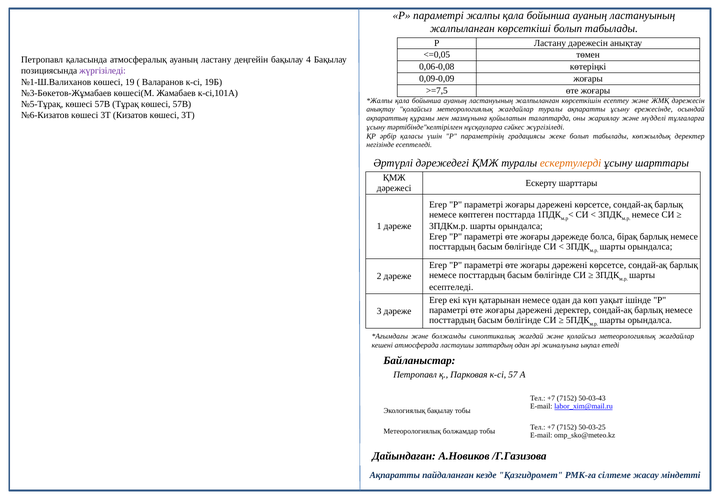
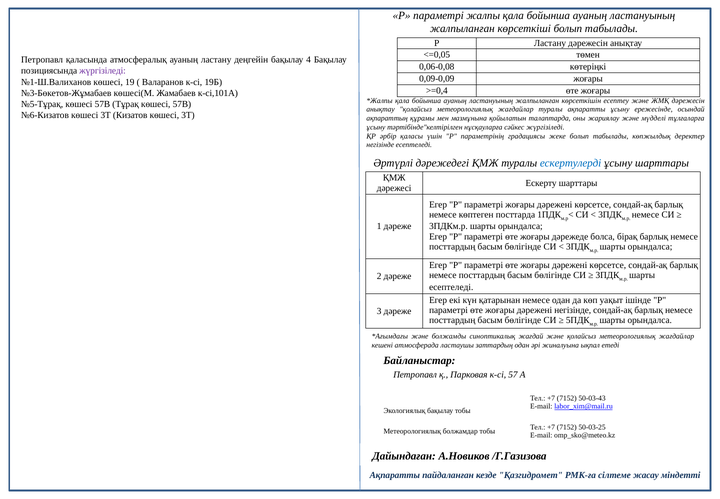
>=7,5: >=7,5 -> >=0,4 (437, 90)
ескертулерді colour: orange -> blue (571, 163)
дәрежені деректер: деректер -> негізінде (573, 310)
